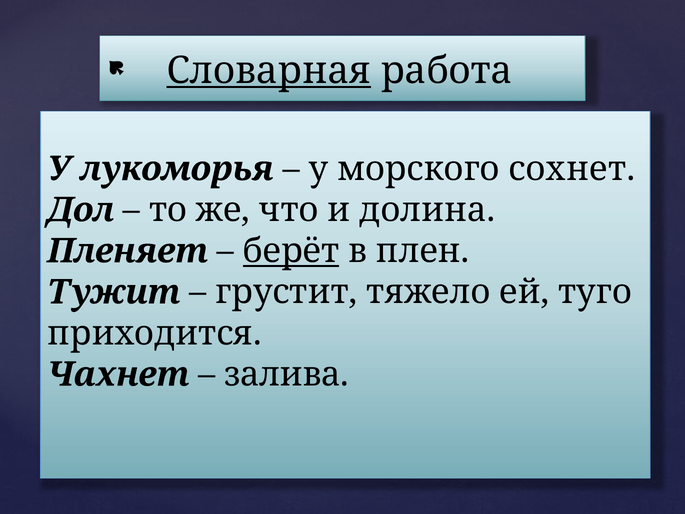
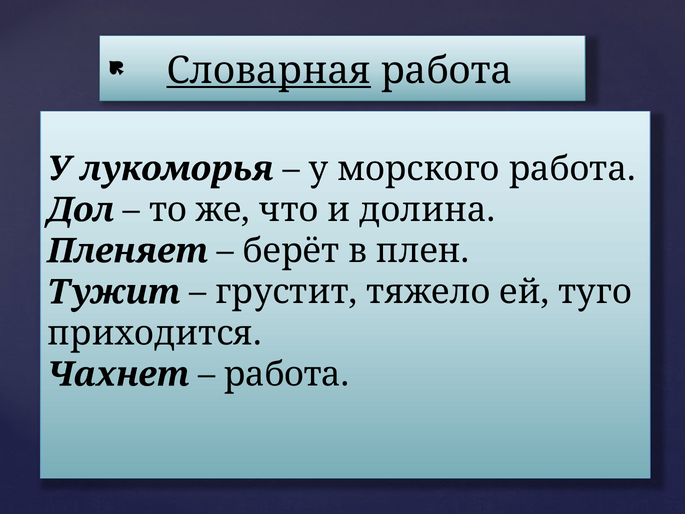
морского сохнет: сохнет -> работа (572, 169)
берёт underline: present -> none (291, 251)
залива: залива -> работа (287, 374)
